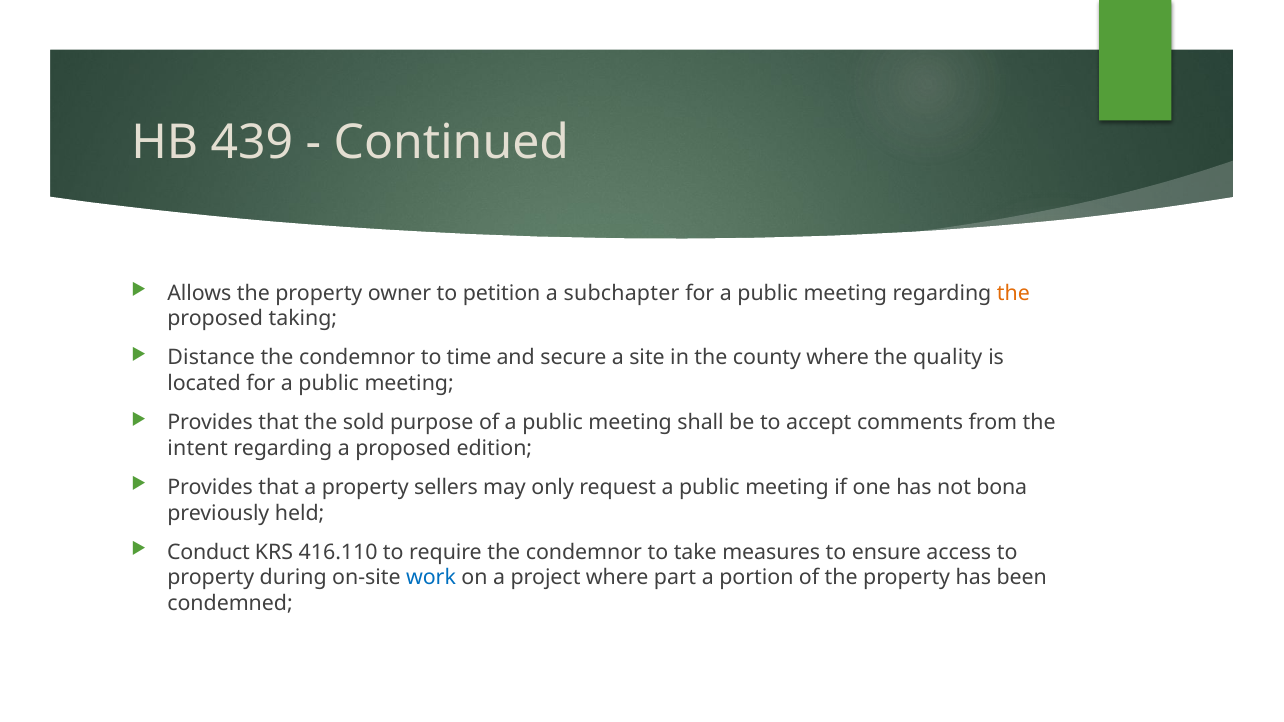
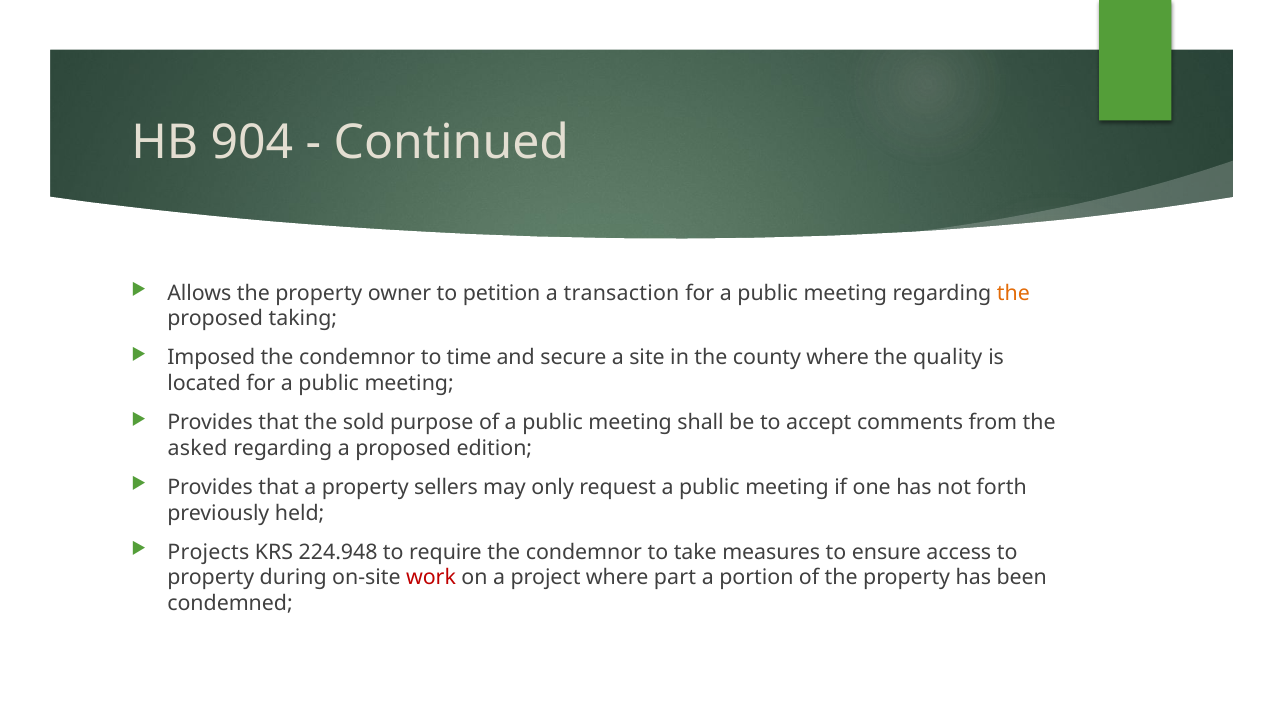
439: 439 -> 904 (252, 143)
subchapter: subchapter -> transaction (622, 293)
Distance: Distance -> Imposed (211, 358)
intent: intent -> asked (198, 448)
bona: bona -> forth (1002, 487)
Conduct: Conduct -> Projects (208, 552)
416.110: 416.110 -> 224.948 (338, 552)
work colour: blue -> red (431, 578)
